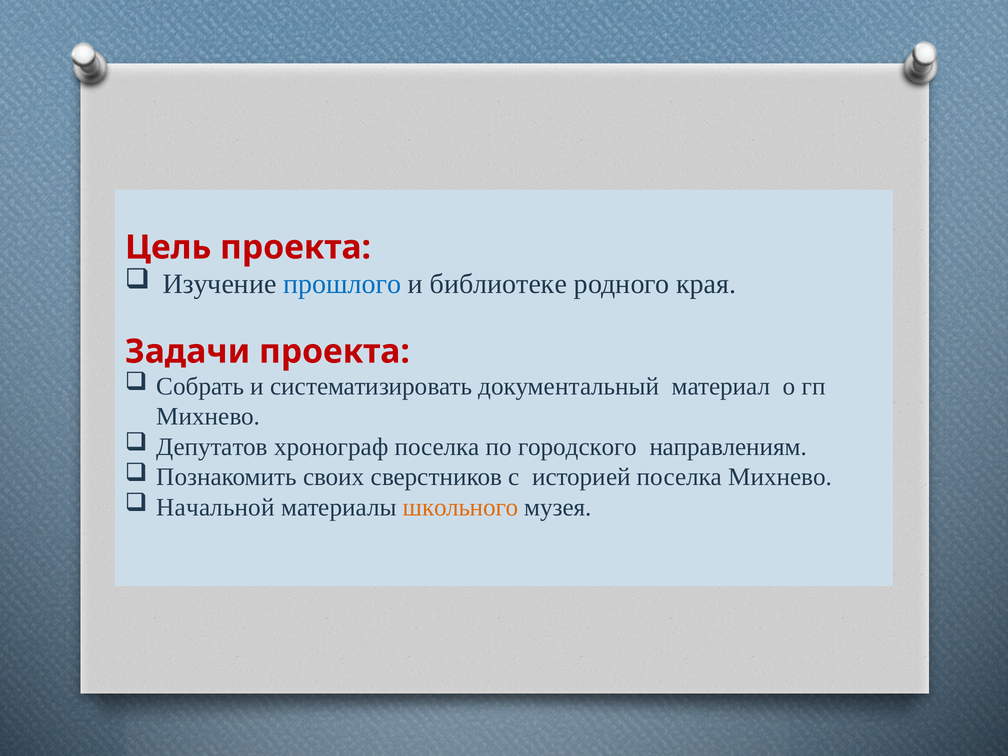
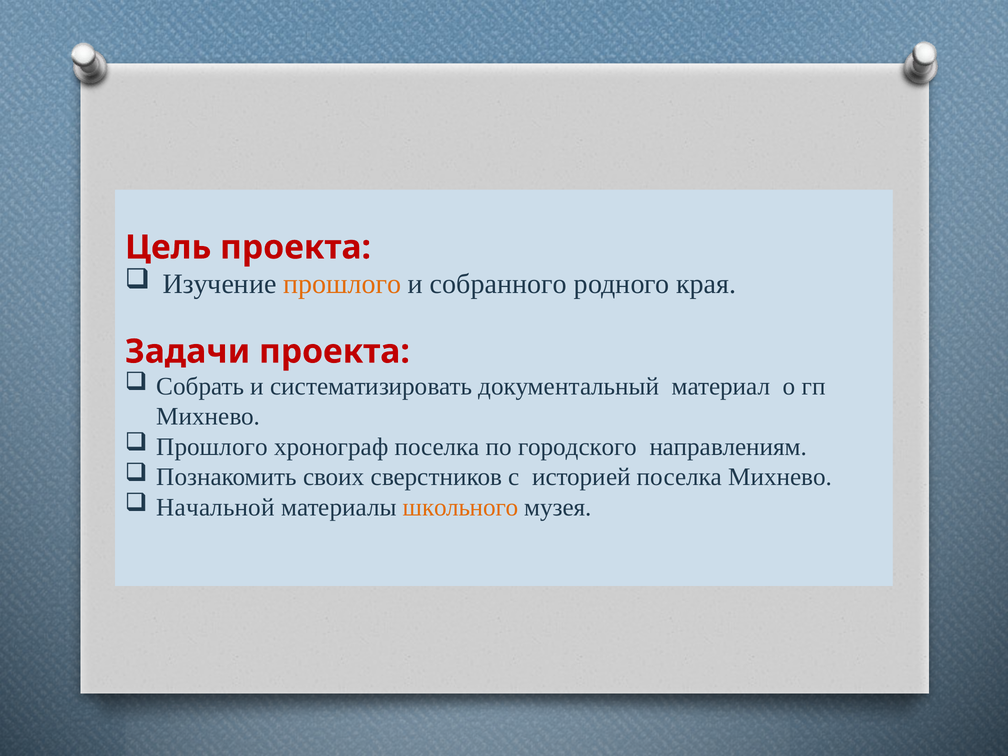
прошлого colour: blue -> orange (342, 284)
библиотеке: библиотеке -> собранного (498, 284)
Депутатов: Депутатов -> Прошлого (212, 447)
